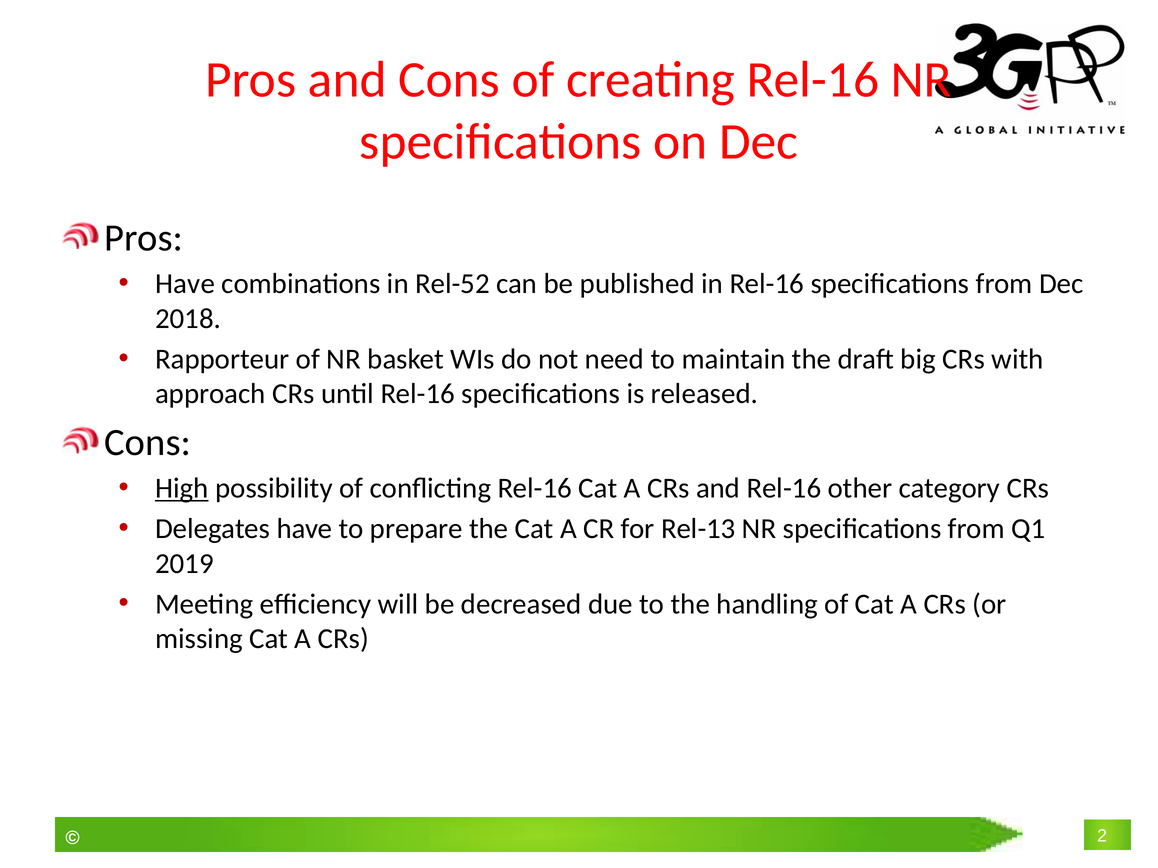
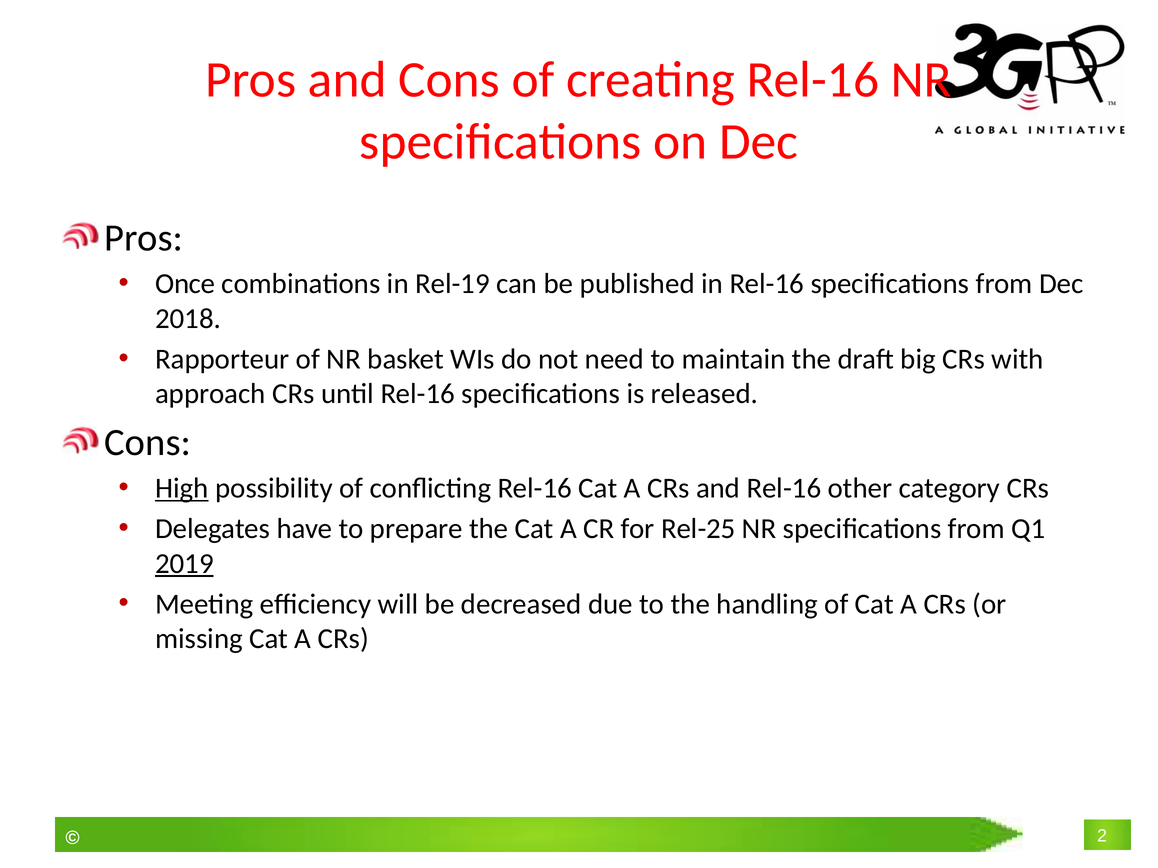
Have: Have -> Once (185, 284)
Rel-52: Rel-52 -> Rel-19 (452, 284)
Rel-13: Rel-13 -> Rel-25 (698, 529)
2019 underline: none -> present (184, 564)
